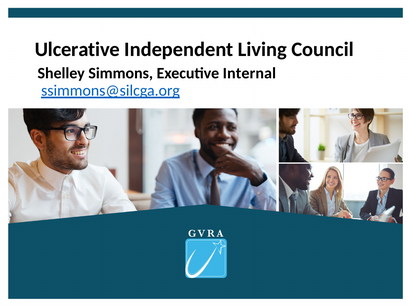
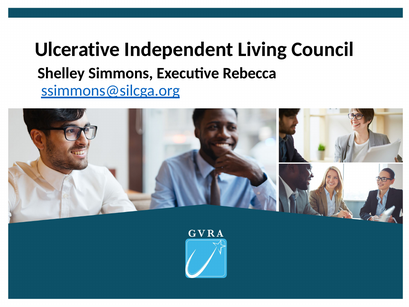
Internal: Internal -> Rebecca (250, 73)
